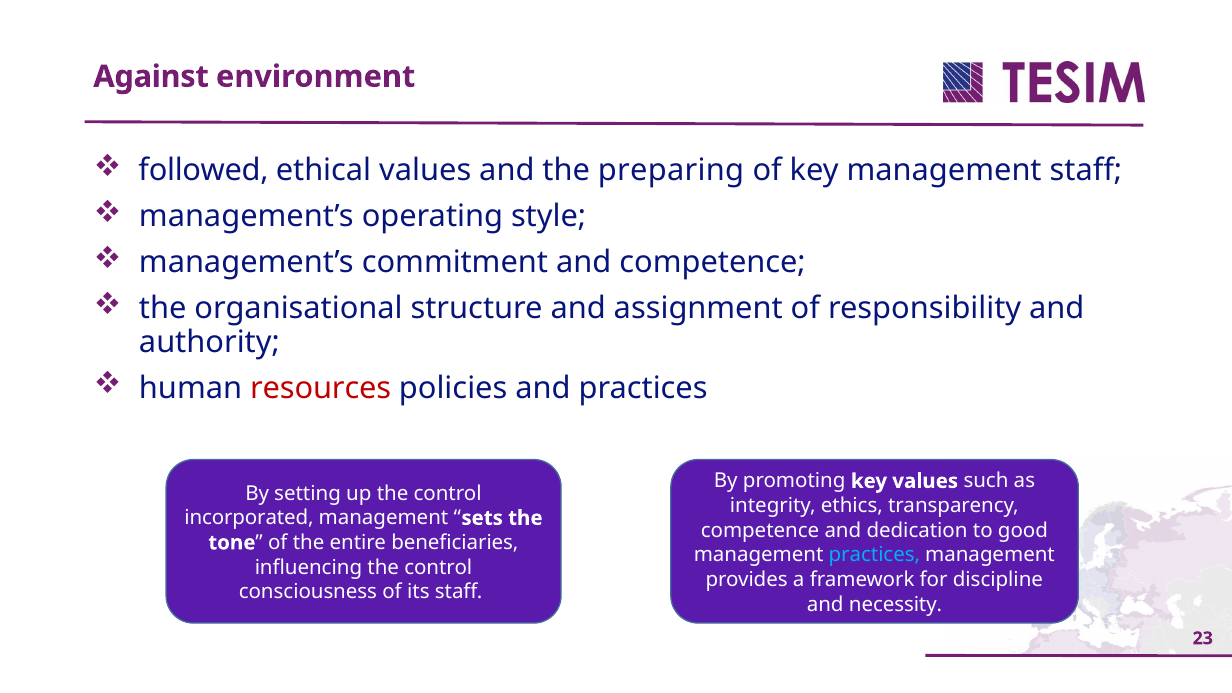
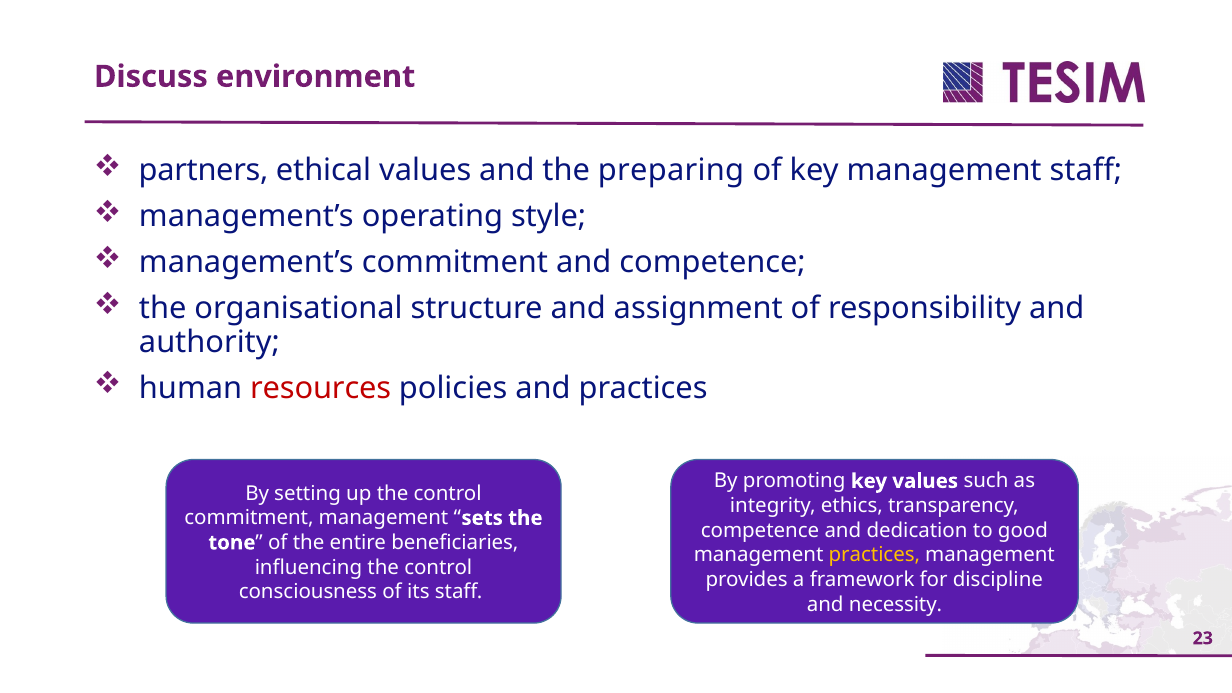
Against: Against -> Discuss (151, 77)
followed: followed -> partners (204, 170)
incorporated: incorporated -> commitment (249, 518)
practices colour: light blue -> yellow (874, 555)
